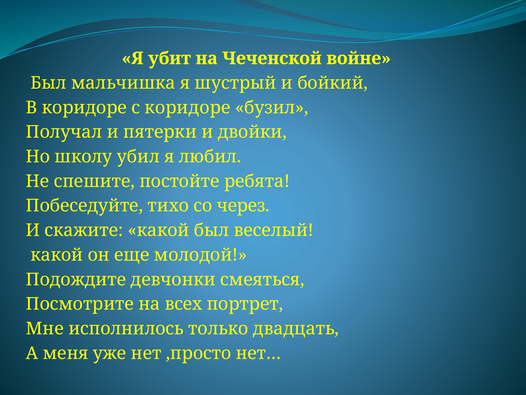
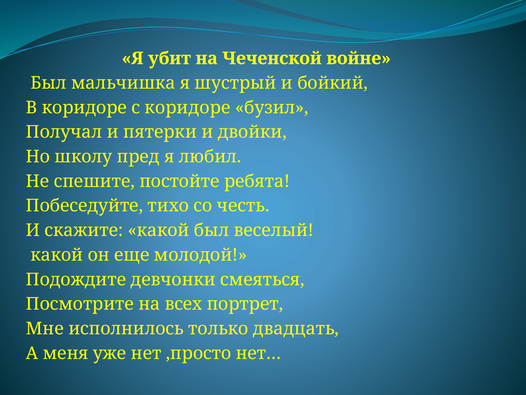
убил: убил -> пред (138, 156)
через: через -> честь (243, 206)
